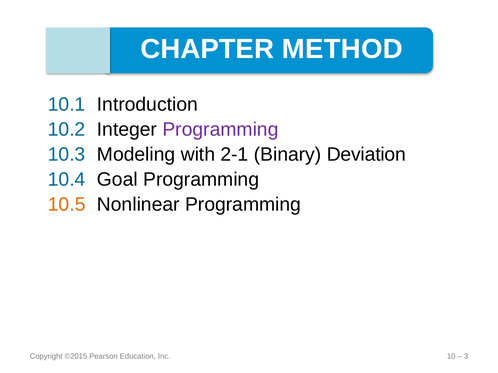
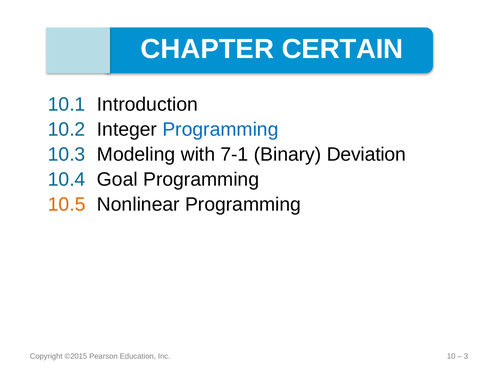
METHOD: METHOD -> CERTAIN (342, 49)
Programming colour: purple -> blue (220, 129)
2-1: 2-1 -> 7-1 (234, 155)
